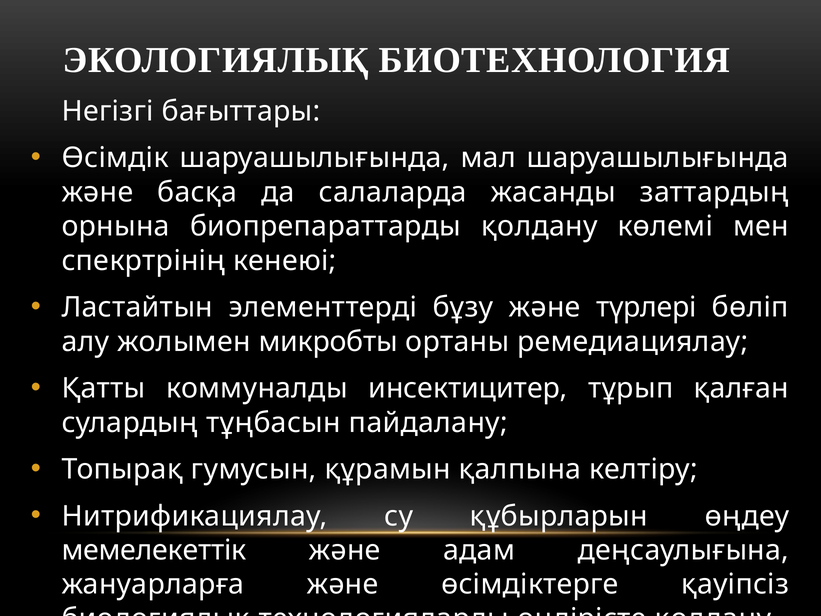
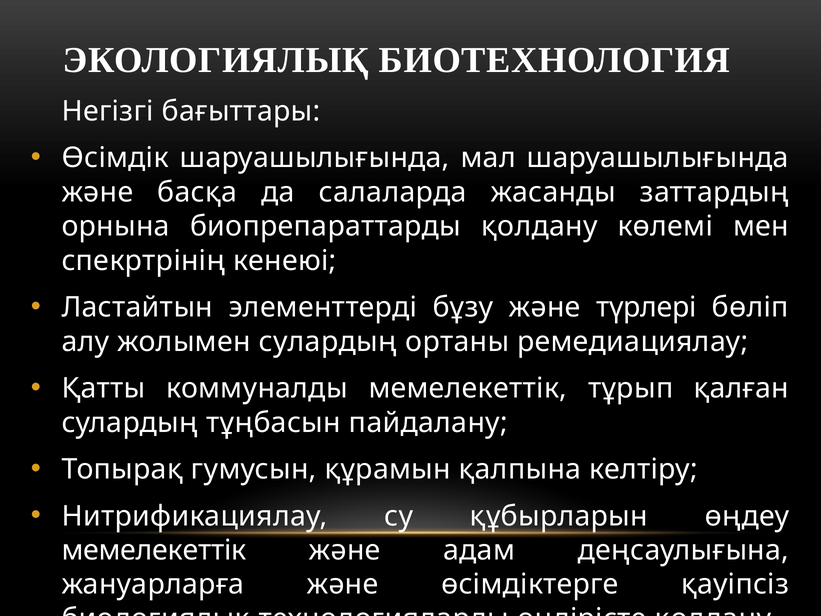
жолымен микробты: микробты -> сулардың (328, 342)
коммуналды инсектицитер: инсектицитер -> мемелекеттік (468, 388)
